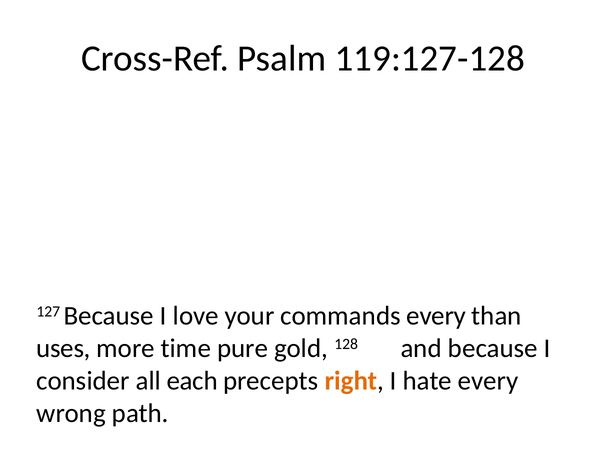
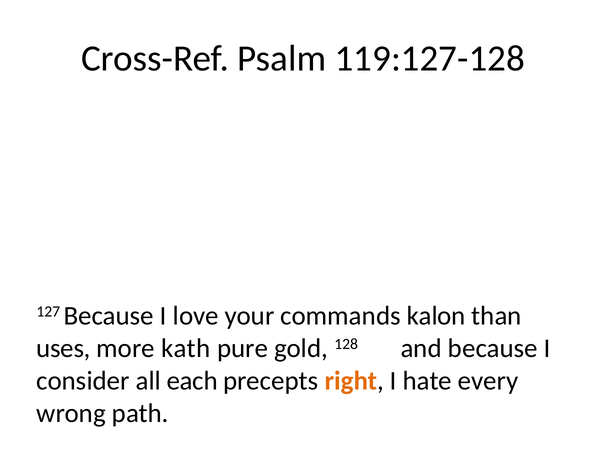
commands every: every -> kalon (436, 316)
time: time -> kath (186, 349)
